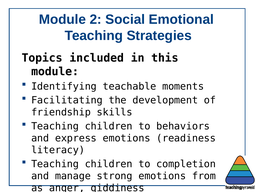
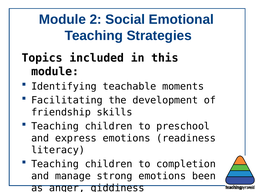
behaviors: behaviors -> preschool (183, 126)
from: from -> been (204, 175)
